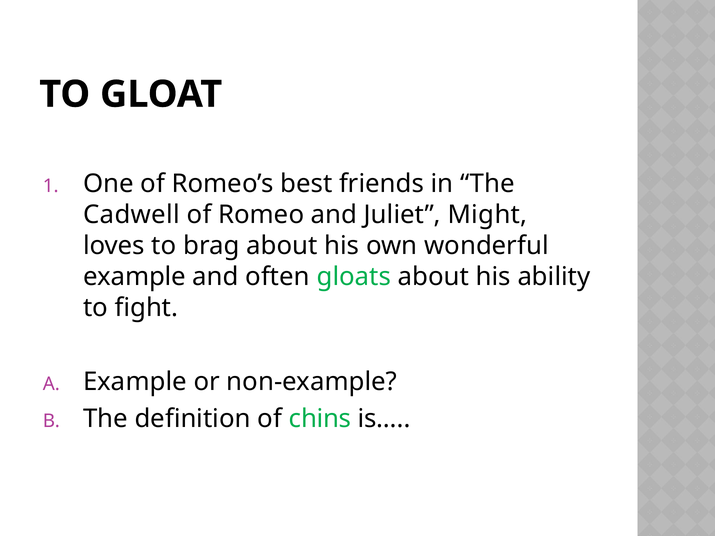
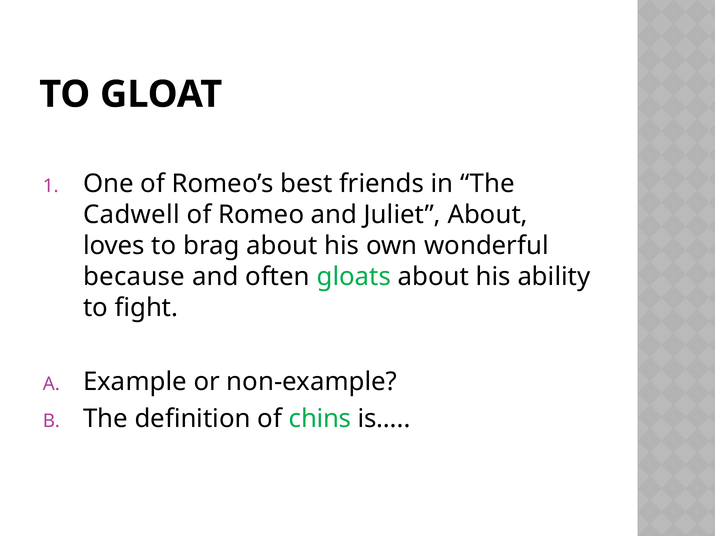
Juliet Might: Might -> About (488, 215)
example: example -> because (134, 277)
